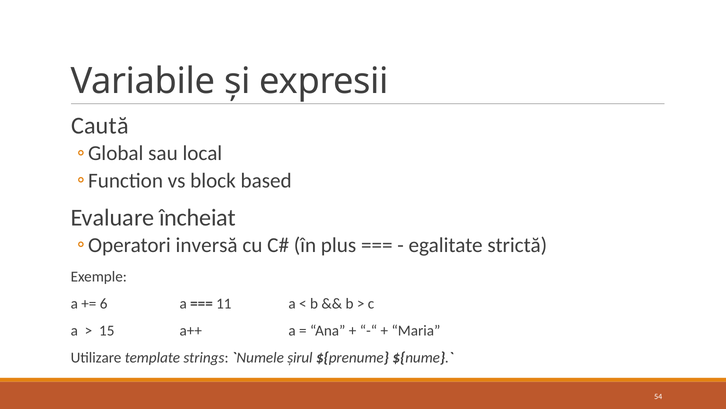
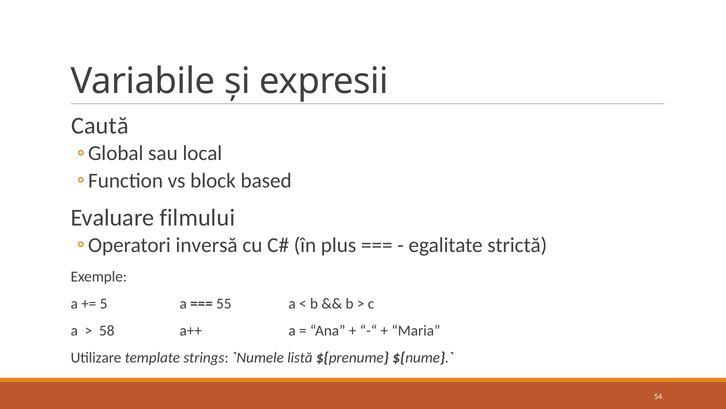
încheiat: încheiat -> filmului (197, 217)
6: 6 -> 5 (104, 303)
11: 11 -> 55 (224, 303)
15: 15 -> 58 (107, 330)
șirul: șirul -> listă (300, 357)
